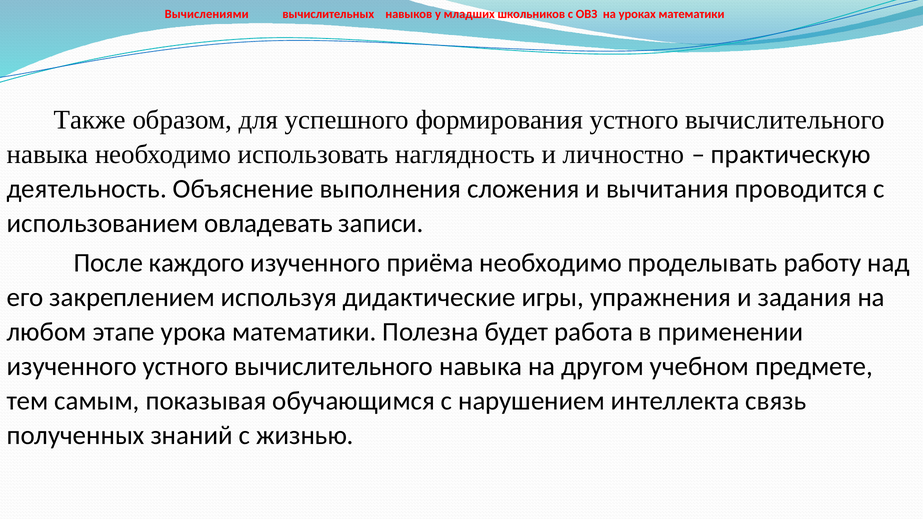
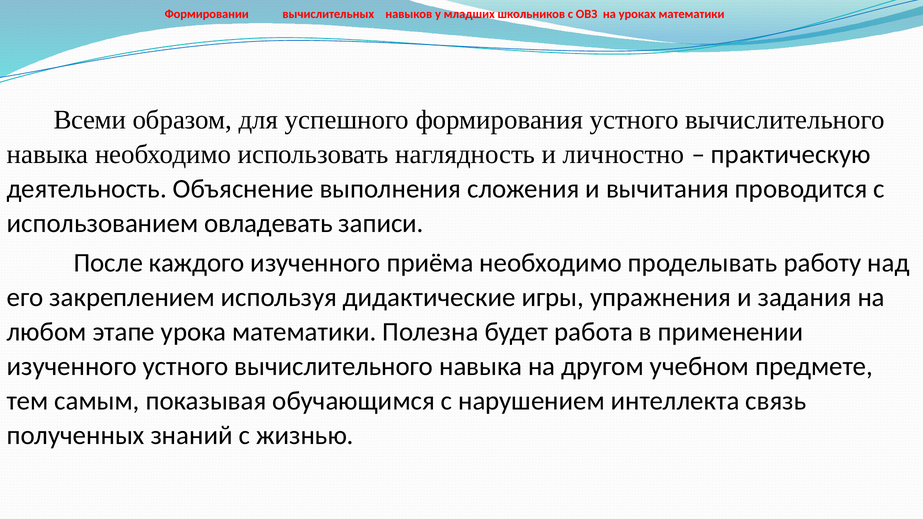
Вычислениями: Вычислениями -> Формировании (207, 14)
Также: Также -> Всеми (90, 120)
